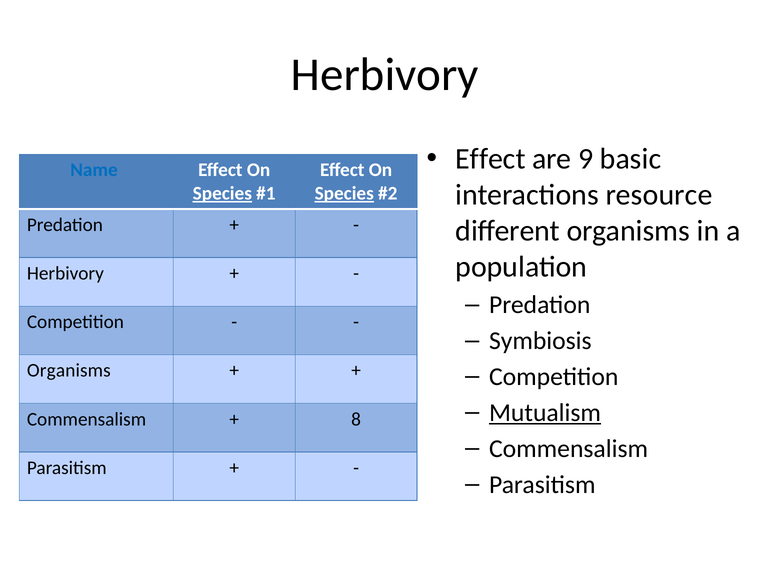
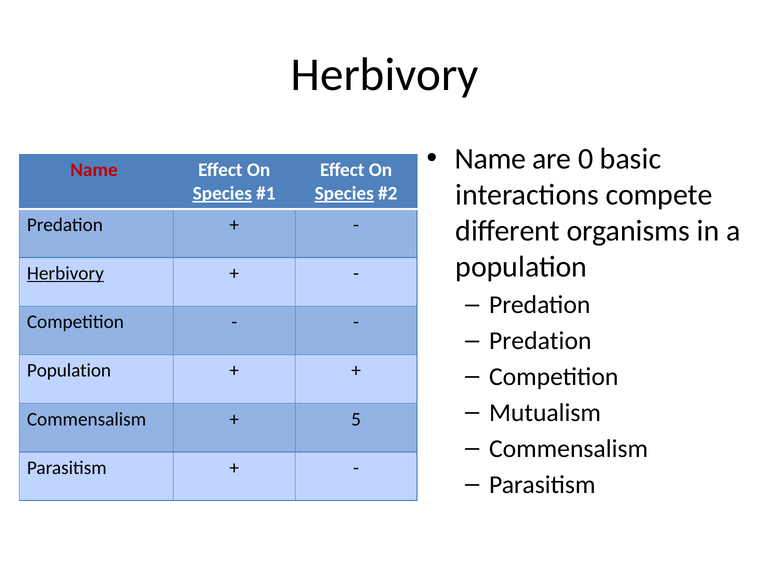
Effect: Effect -> Name (491, 159)
9: 9 -> 0 (586, 159)
Name colour: blue -> red (94, 170)
resource: resource -> compete (659, 195)
Herbivory underline: none -> present (65, 273)
Symbiosis: Symbiosis -> Predation (540, 341)
Organisms: Organisms -> Population (69, 370)
Mutualism underline: present -> none (545, 413)
8: 8 -> 5 (356, 419)
